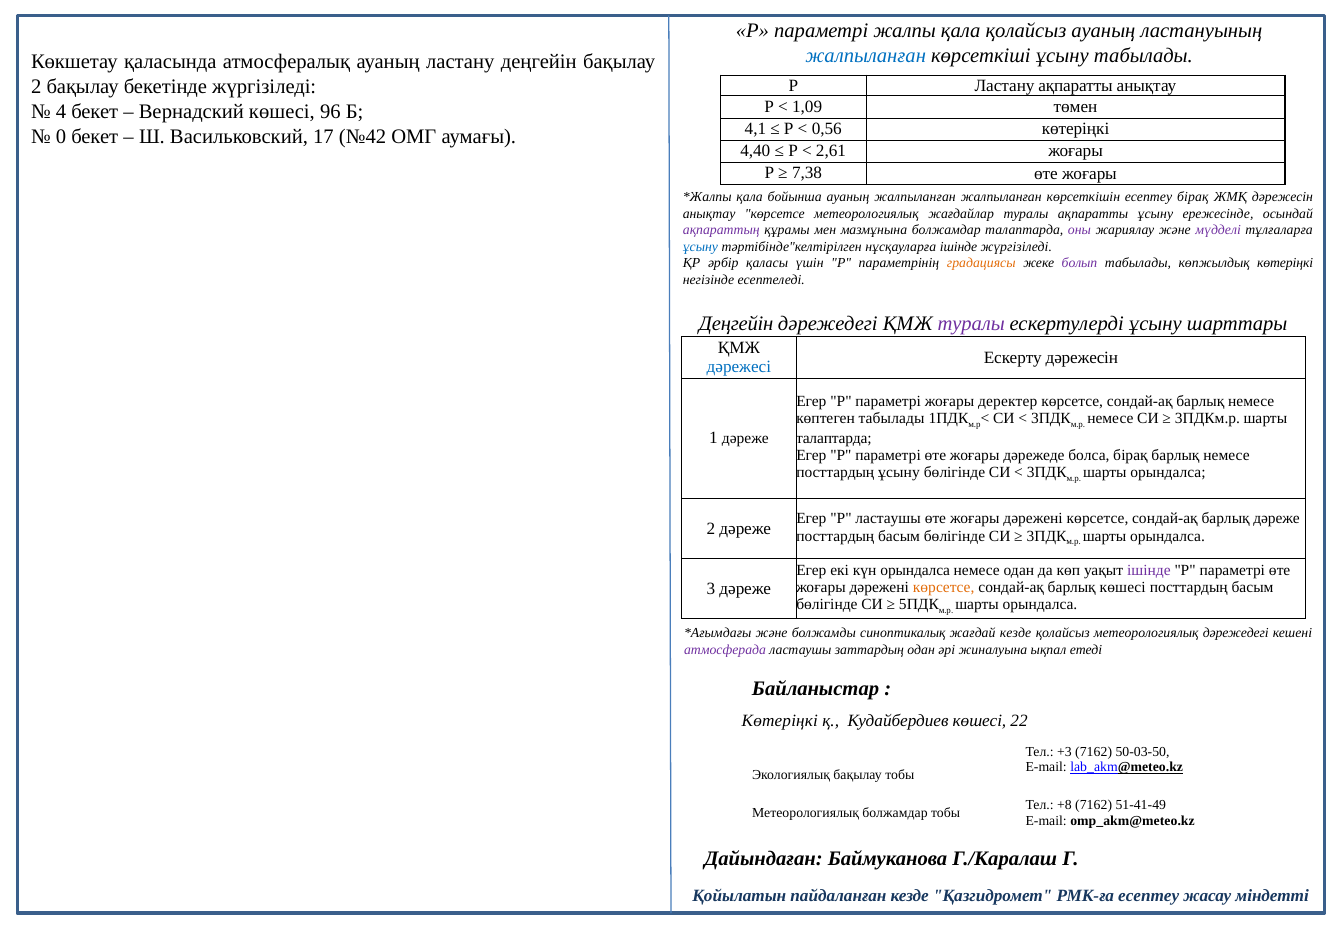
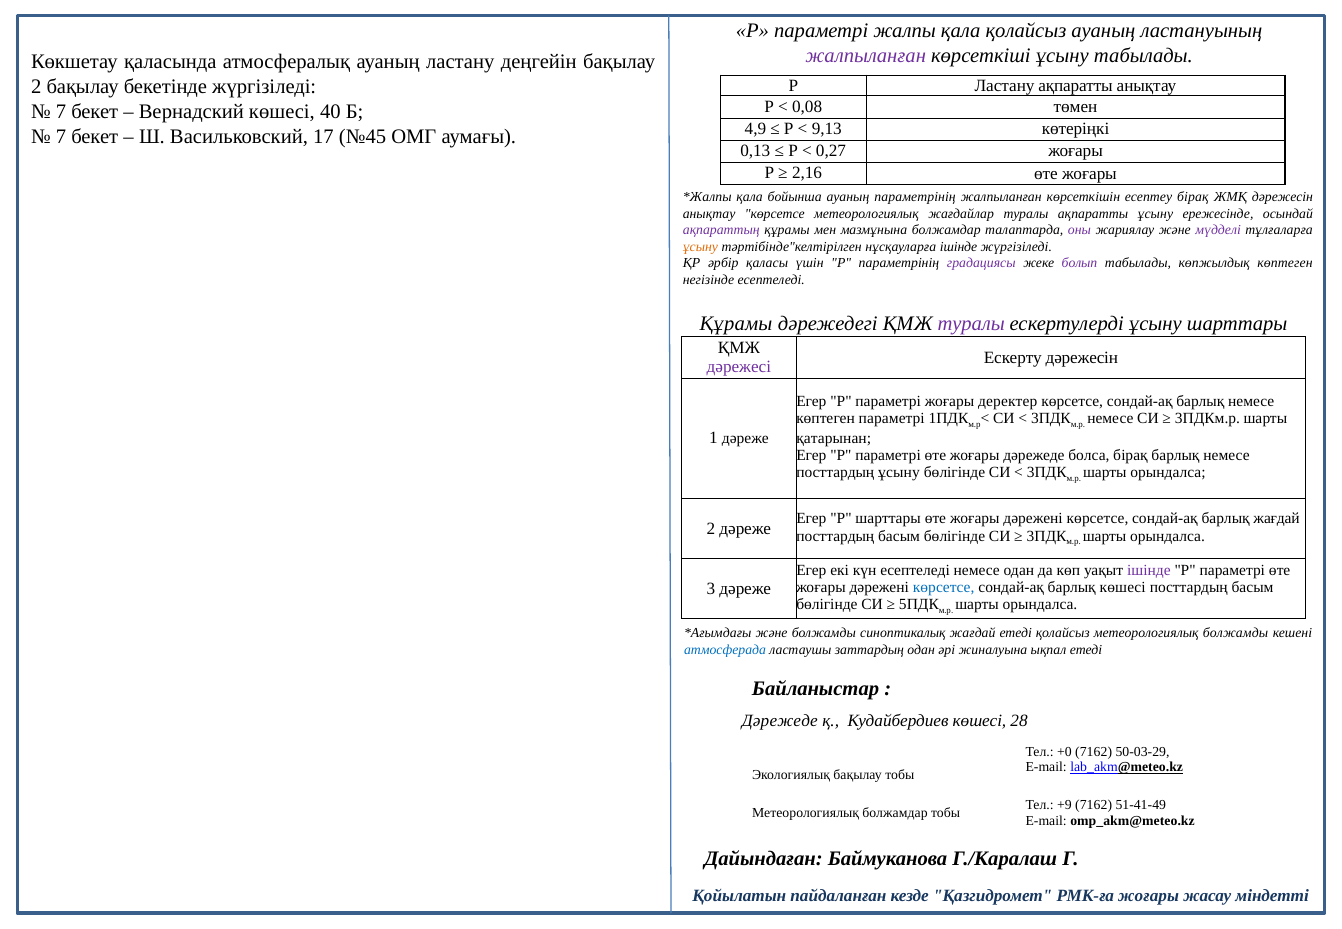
жалпыланған colour: blue -> purple (866, 56)
1,09: 1,09 -> 0,08 (807, 107)
4: 4 -> 7 (61, 112)
96: 96 -> 40 (330, 112)
4,1: 4,1 -> 4,9 (755, 129)
0,56: 0,56 -> 9,13 (827, 129)
0: 0 -> 7 (61, 136)
№42: №42 -> №45 (363, 136)
4,40: 4,40 -> 0,13 (755, 151)
2,61: 2,61 -> 0,27 (831, 151)
7,38: 7,38 -> 2,16 (807, 173)
ауаның жалпыланған: жалпыланған -> параметрінің (915, 197)
ұсыну colour: blue -> orange (700, 247)
градациясы colour: orange -> purple (981, 263)
көпжылдық көтеріңкі: көтеріңкі -> көптеген (1285, 263)
Деңгейін: Деңгейін -> Құрамы (736, 324)
дәрежесі colour: blue -> purple (739, 367)
көптеген табылады: табылады -> параметрі (892, 419)
талаптарда: талаптарда -> қатарынан (834, 438)
Р ластаушы: ластаушы -> шарттары (888, 519)
барлық дәреже: дәреже -> жағдай (1277, 519)
күн орындалса: орындалса -> есептеледі (915, 570)
көрсетсе colour: orange -> blue (944, 587)
жағдай кезде: кезде -> етеді (1016, 633)
метеорологиялық дәрежедегі: дәрежедегі -> болжамды (1236, 633)
атмосферада colour: purple -> blue (725, 650)
Көтеріңкі: Көтеріңкі -> Дәрежеде (780, 721)
22: 22 -> 28 (1019, 721)
+3: +3 -> +0 (1064, 752)
50-03-50: 50-03-50 -> 50-03-29 (1143, 752)
+8: +8 -> +9 (1064, 805)
РМК-ға есептеу: есептеу -> жоғары (1149, 896)
